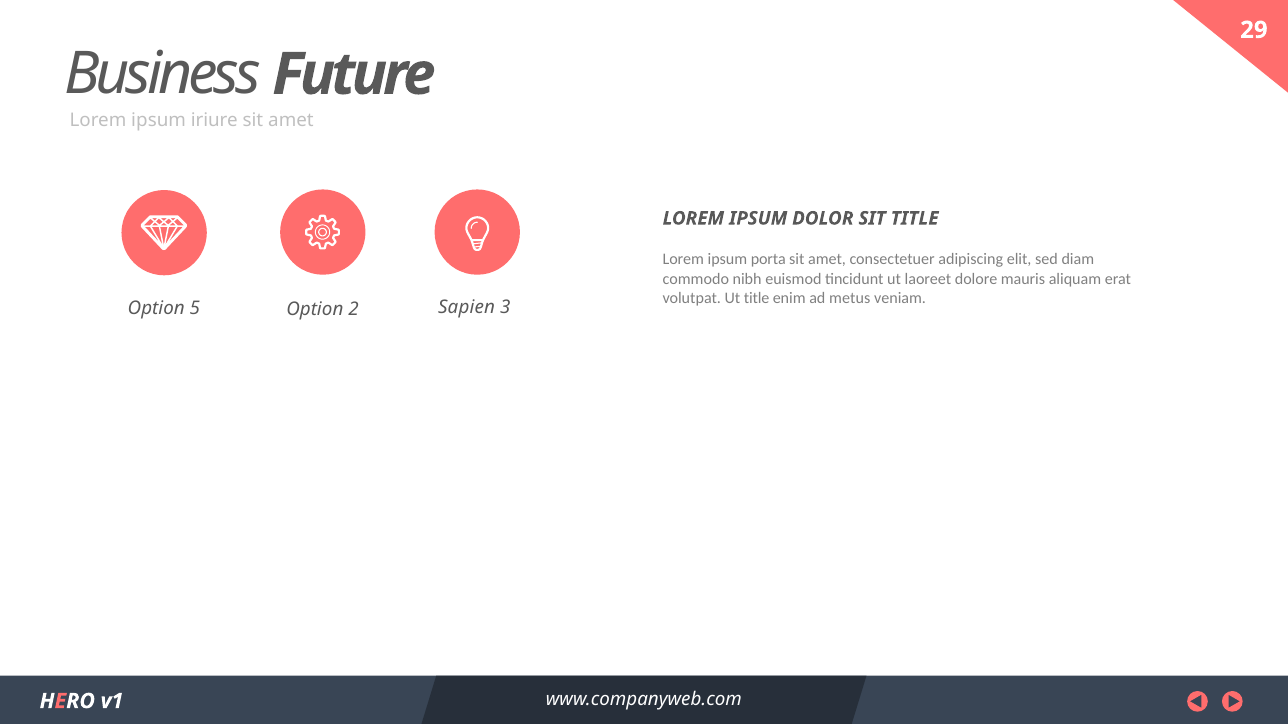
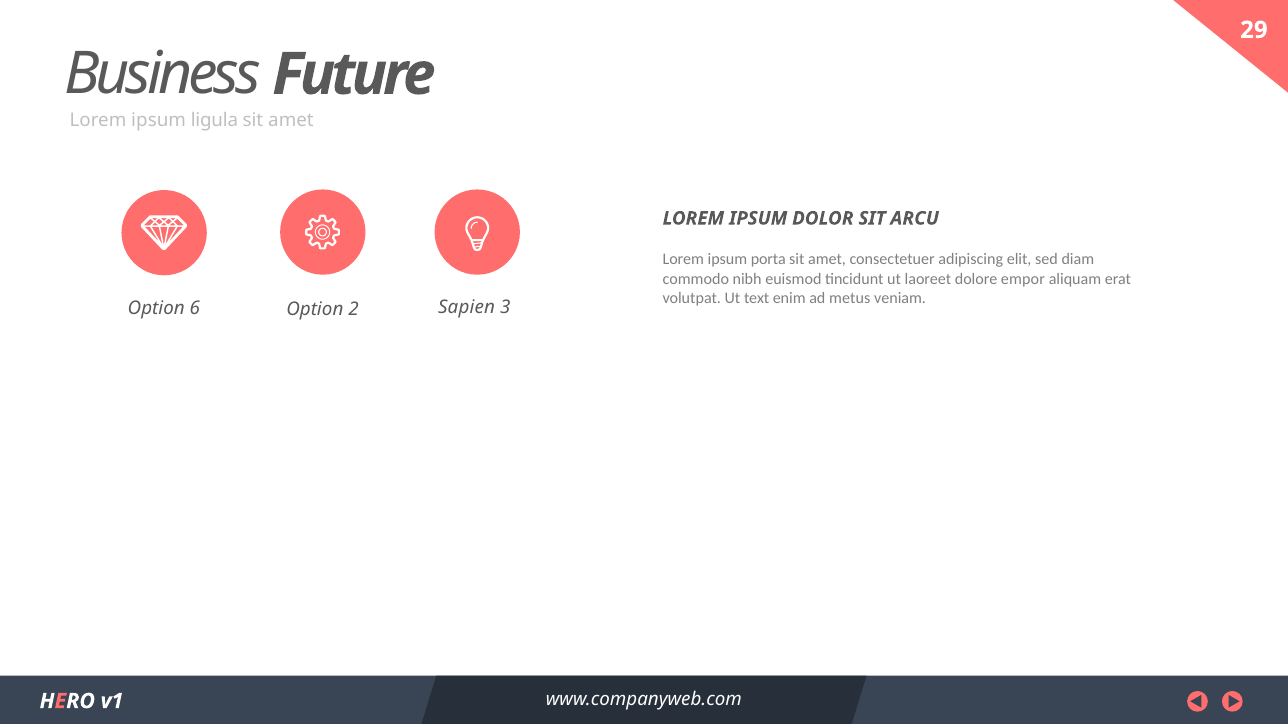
iriure: iriure -> ligula (214, 121)
SIT TITLE: TITLE -> ARCU (915, 219)
mauris: mauris -> empor (1023, 279)
Ut title: title -> text (757, 298)
5: 5 -> 6 (195, 308)
